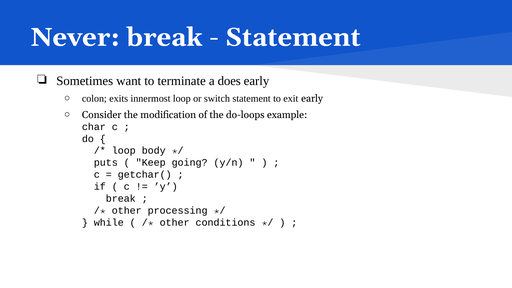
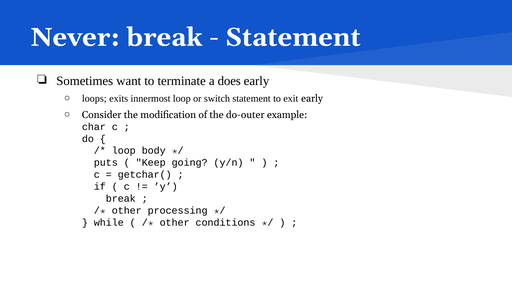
colon: colon -> loops (94, 99)
do-loops: do-loops -> do-outer (245, 115)
